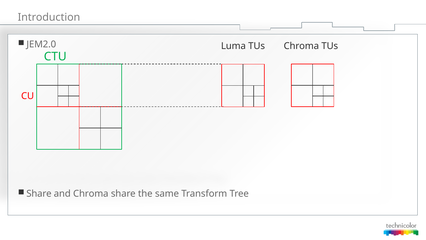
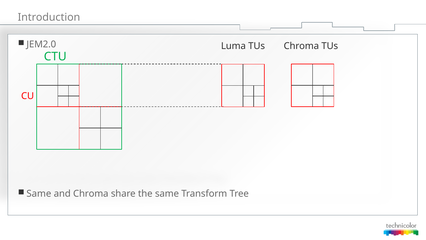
Share: Share -> Same (39, 193)
